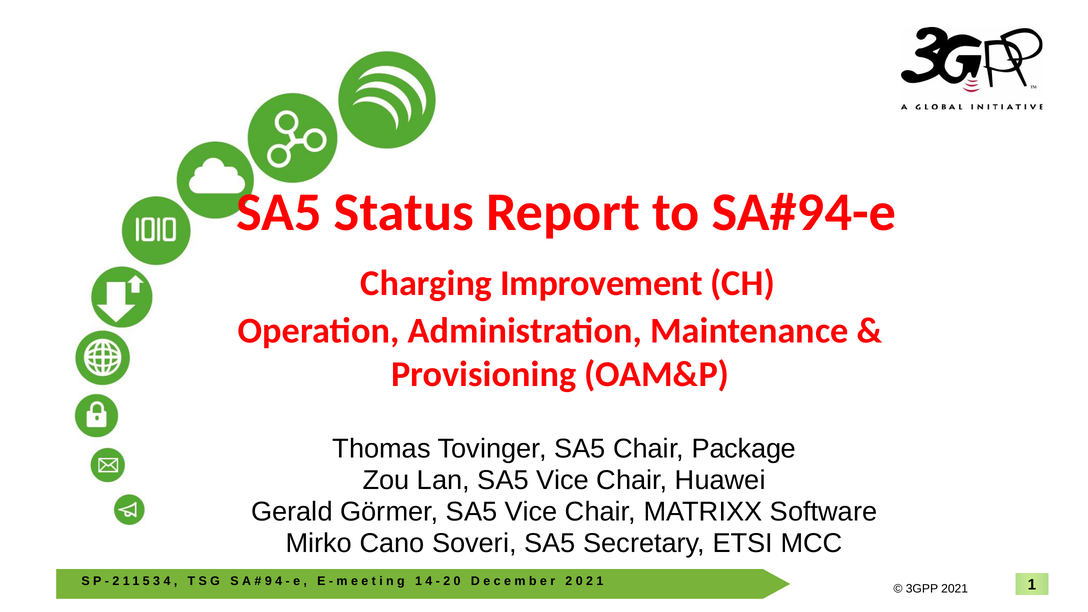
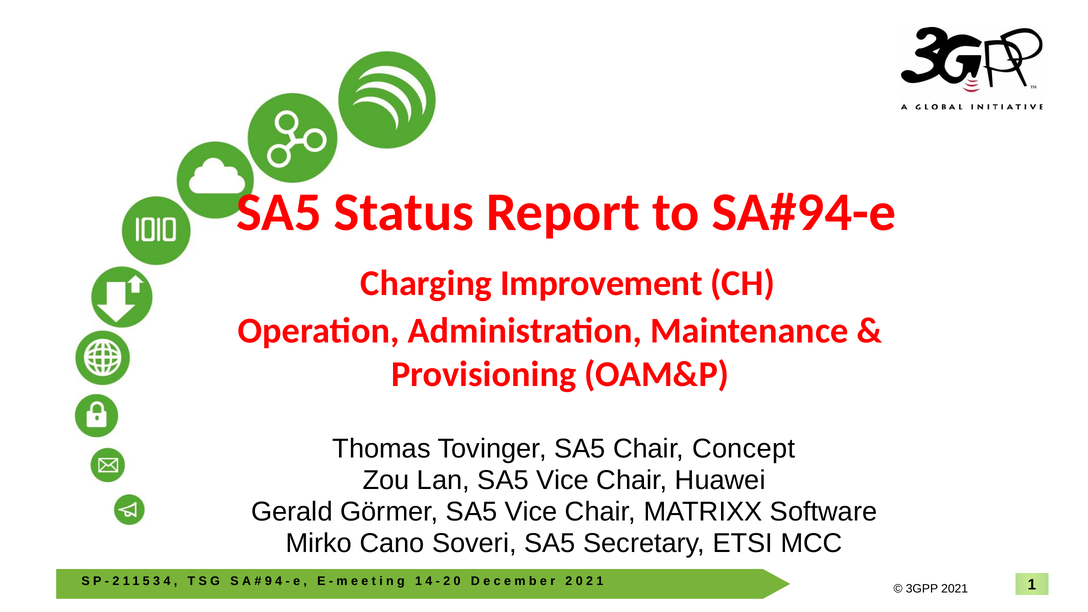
Package: Package -> Concept (744, 449)
